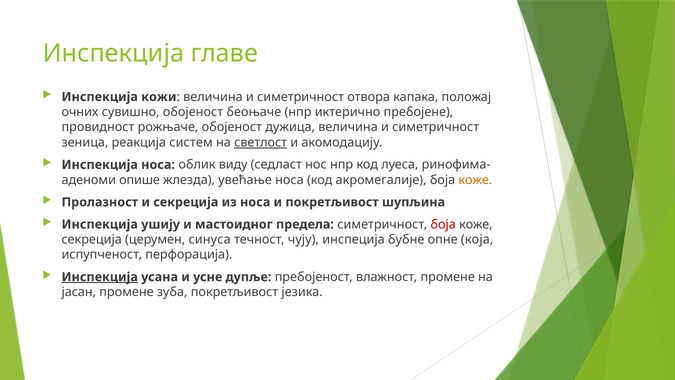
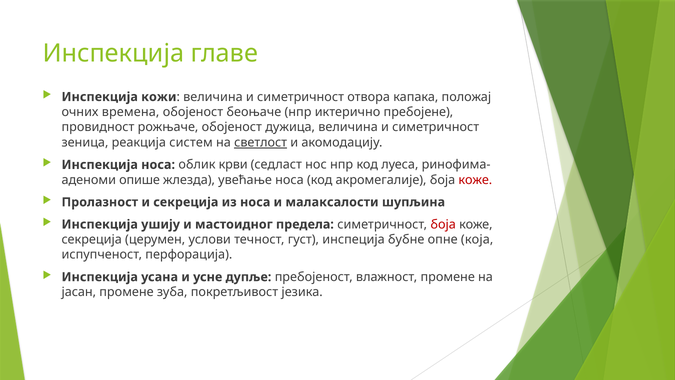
сувишно: сувишно -> времена (131, 112)
виду: виду -> крви (233, 165)
коже colour: orange -> red (475, 180)
и покретљивост: покретљивост -> малаксалости (332, 202)
синуса: синуса -> услови (210, 239)
чују: чују -> густ (303, 239)
Инспекција underline: present -> none (100, 277)
